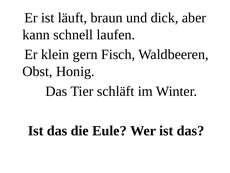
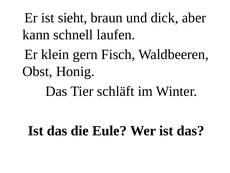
läuft: läuft -> sieht (73, 18)
